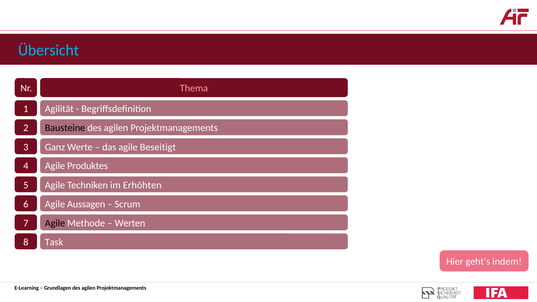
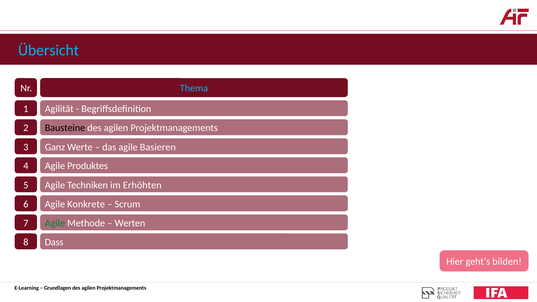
Thema colour: pink -> light blue (194, 88)
Beseitigt: Beseitigt -> Basieren (158, 147)
Aussagen: Aussagen -> Konkrete (86, 204)
Agile colour: black -> green (55, 223)
Task: Task -> Dass (54, 242)
indem: indem -> bilden (507, 262)
